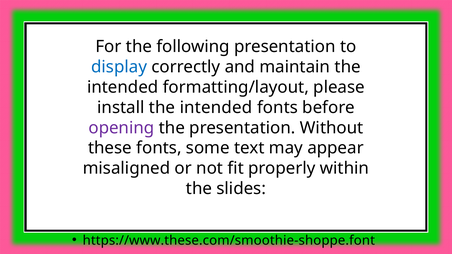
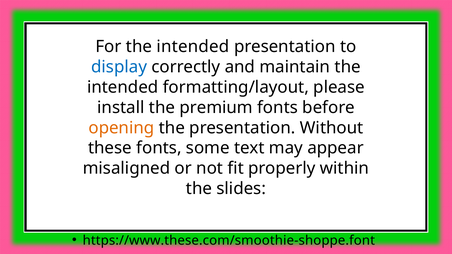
For the following: following -> intended (193, 47)
install the intended: intended -> premium (216, 108)
opening colour: purple -> orange (121, 128)
